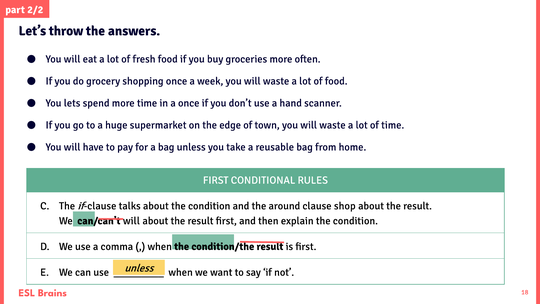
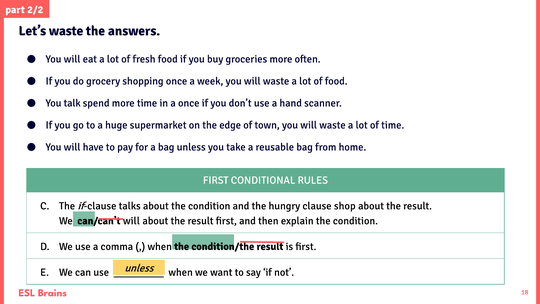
Let’s throw: throw -> waste (66, 31)
lets: lets -> talk (72, 103)
around: around -> hungry (284, 206)
